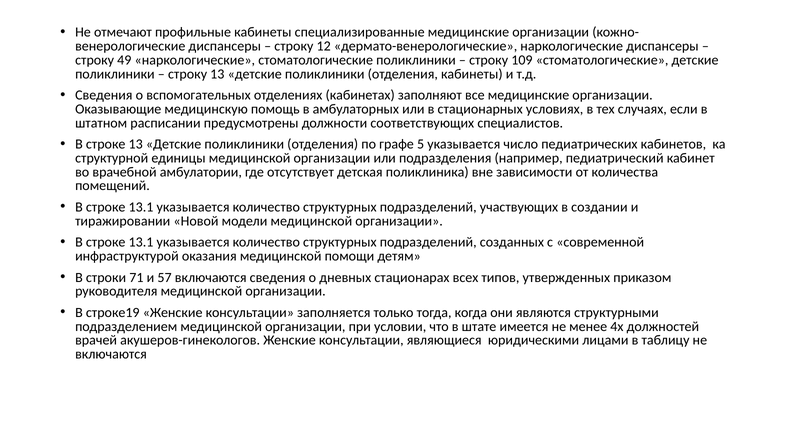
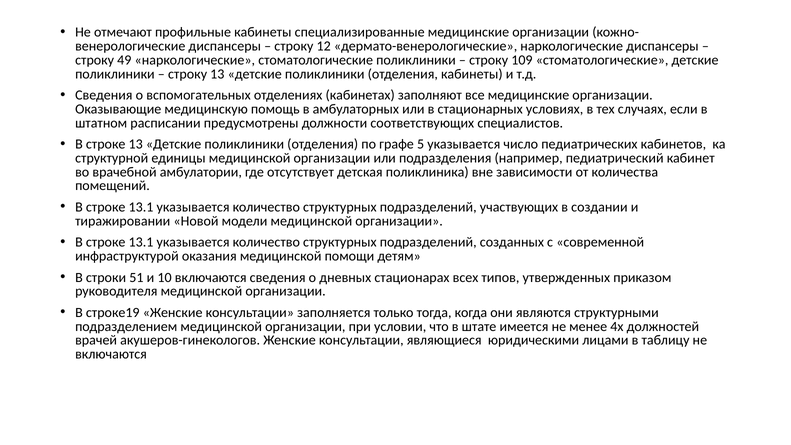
71: 71 -> 51 (136, 277)
57: 57 -> 10 (165, 277)
